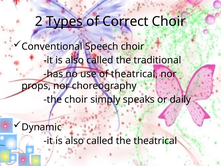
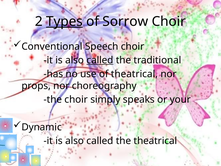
Correct: Correct -> Sorrow (125, 21)
called underline: none -> present (100, 60)
daily: daily -> your (180, 99)
